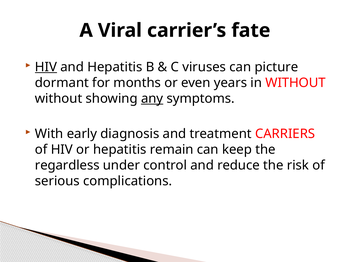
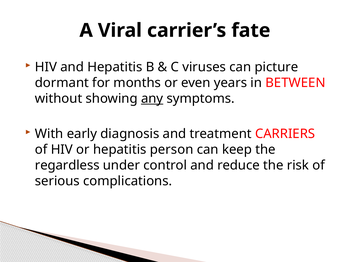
HIV underline: present -> none (46, 67)
in WITHOUT: WITHOUT -> BETWEEN (295, 83)
remain: remain -> person (172, 150)
